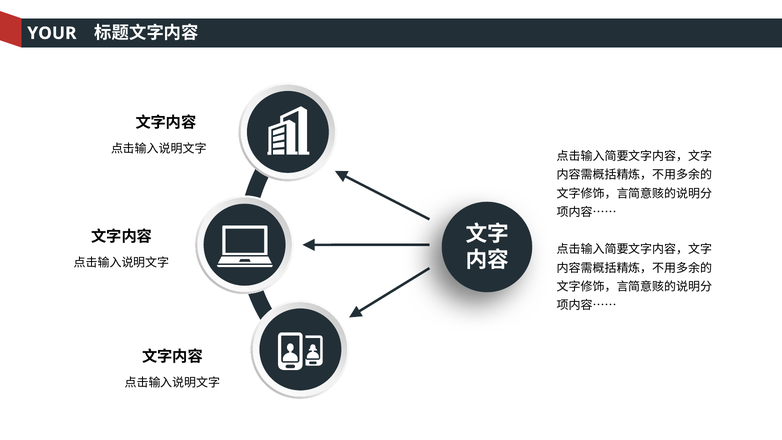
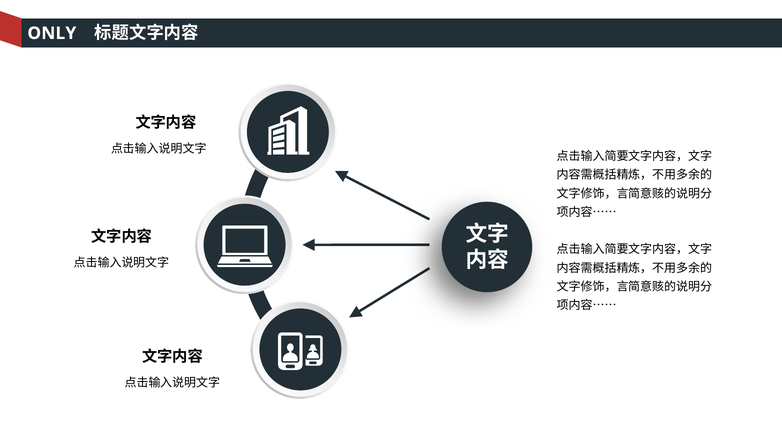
YOUR: YOUR -> ONLY (52, 33)
